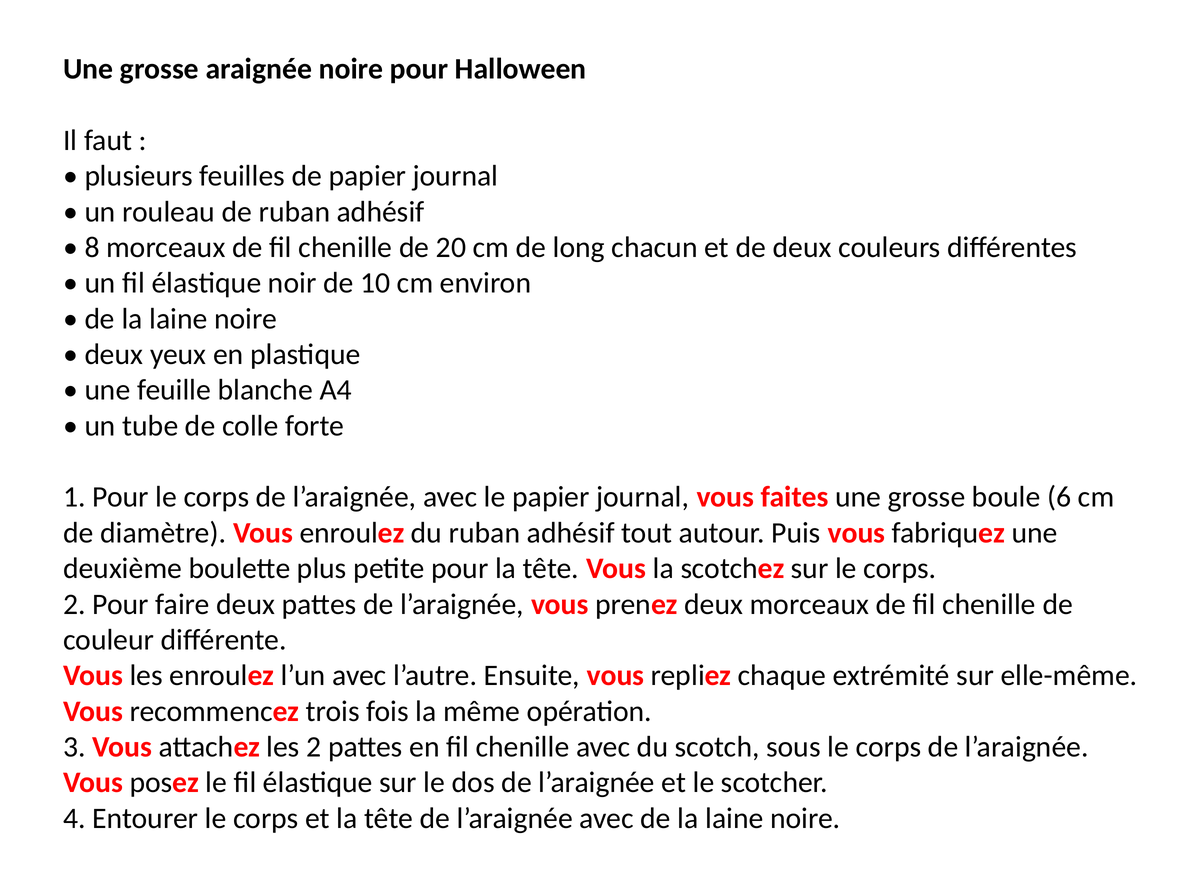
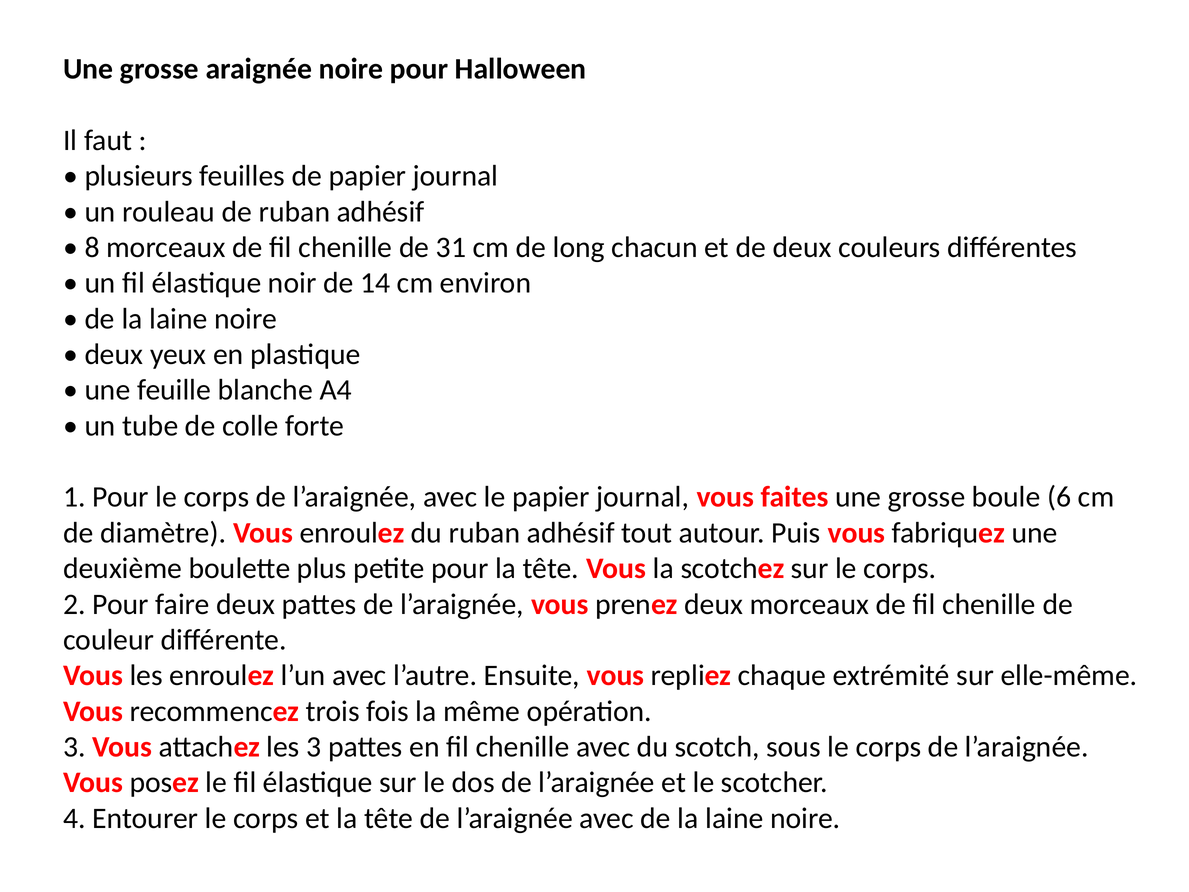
20: 20 -> 31 (451, 247)
10: 10 -> 14 (375, 283)
les 2: 2 -> 3 (314, 747)
